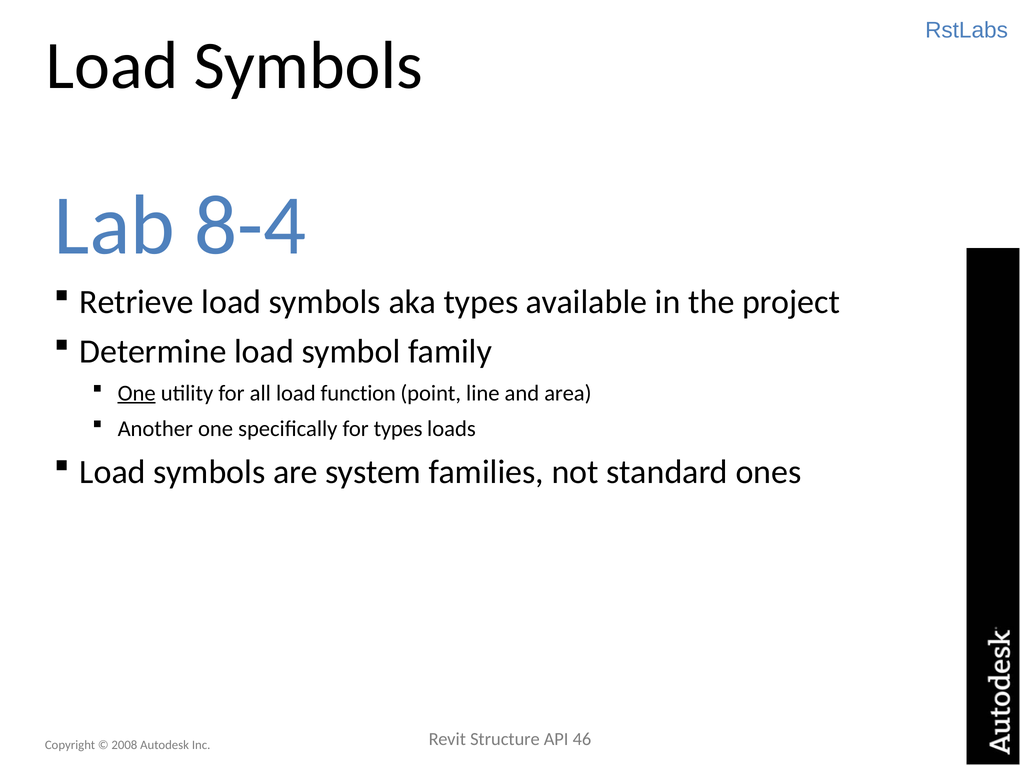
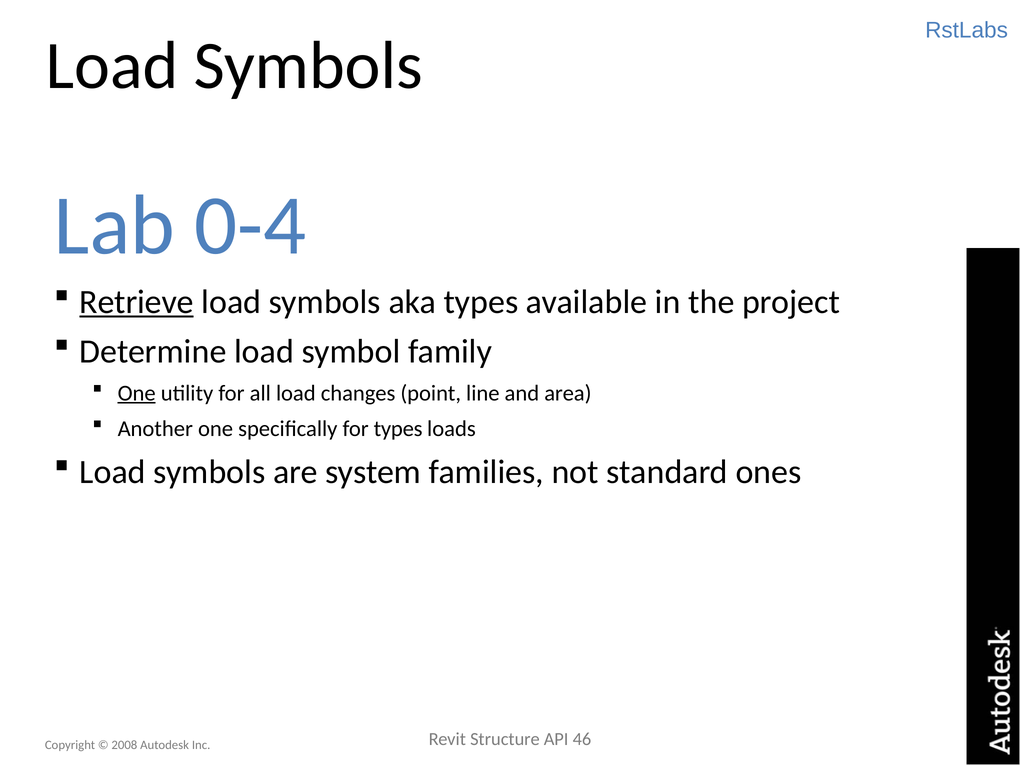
8-4: 8-4 -> 0-4 (250, 226)
Retrieve underline: none -> present (137, 302)
function: function -> changes (358, 393)
